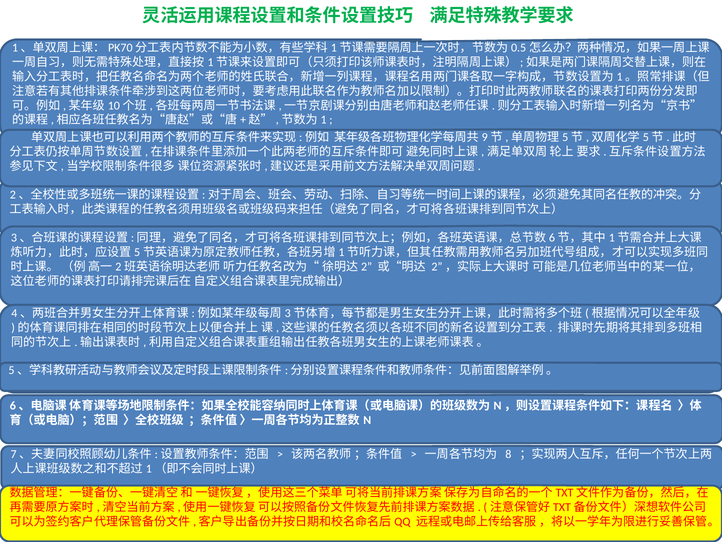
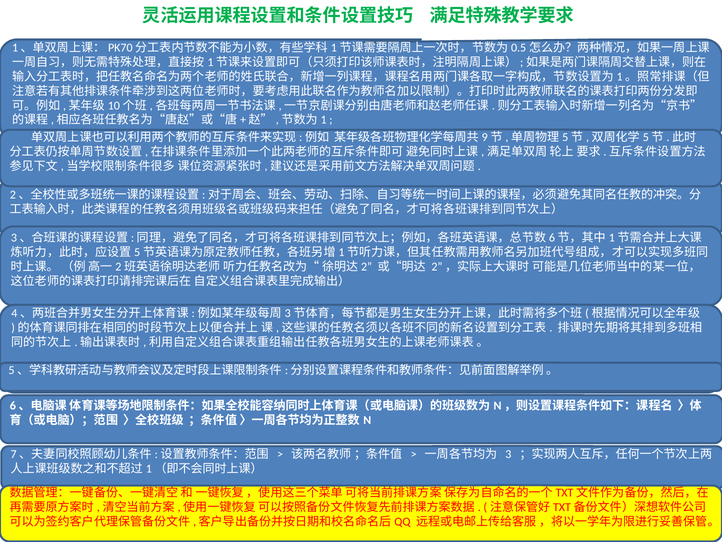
8: 8 -> 3 (508, 454)
